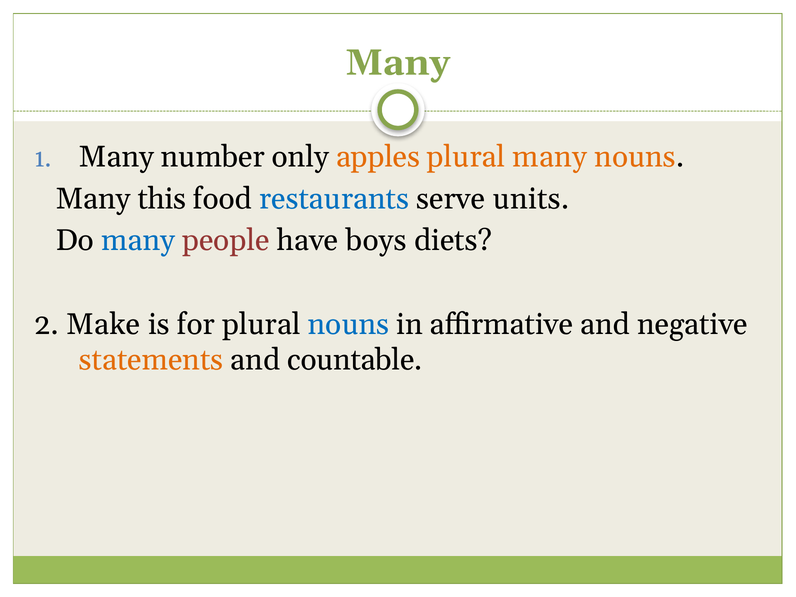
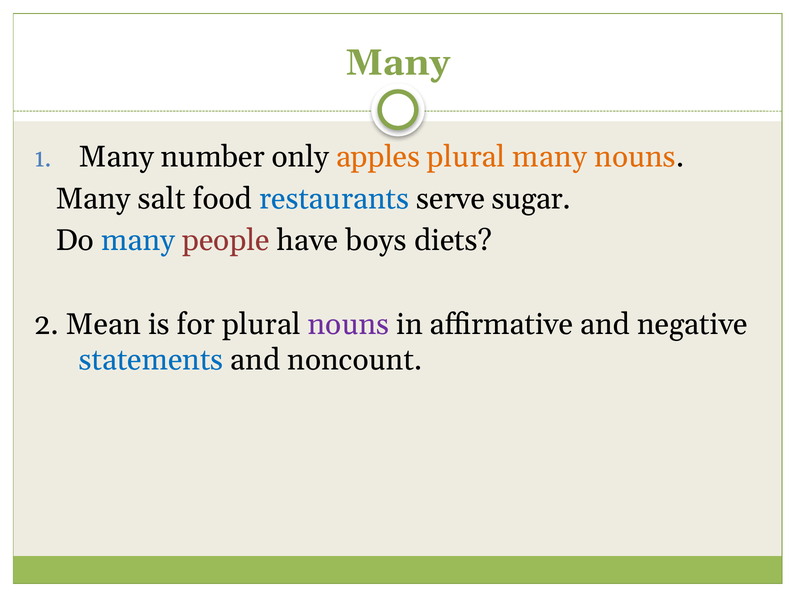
this: this -> salt (162, 199)
units: units -> sugar (531, 199)
Make: Make -> Mean (103, 324)
nouns colour: blue -> purple (349, 324)
statements colour: orange -> blue (151, 360)
countable: countable -> noncount (355, 360)
